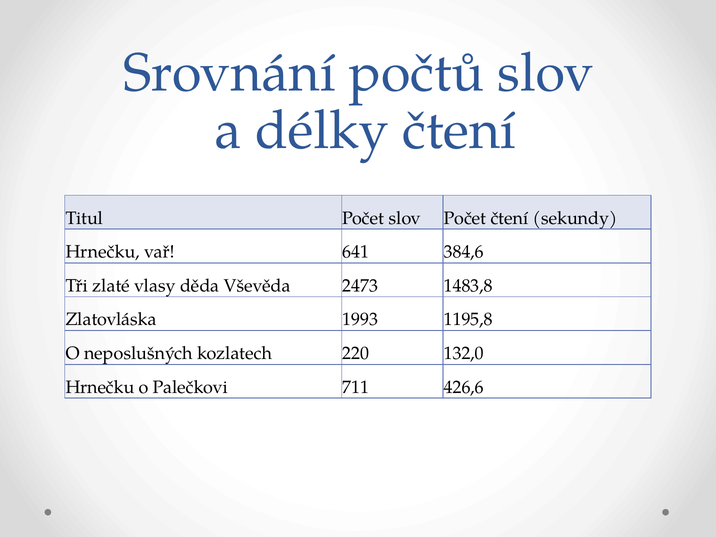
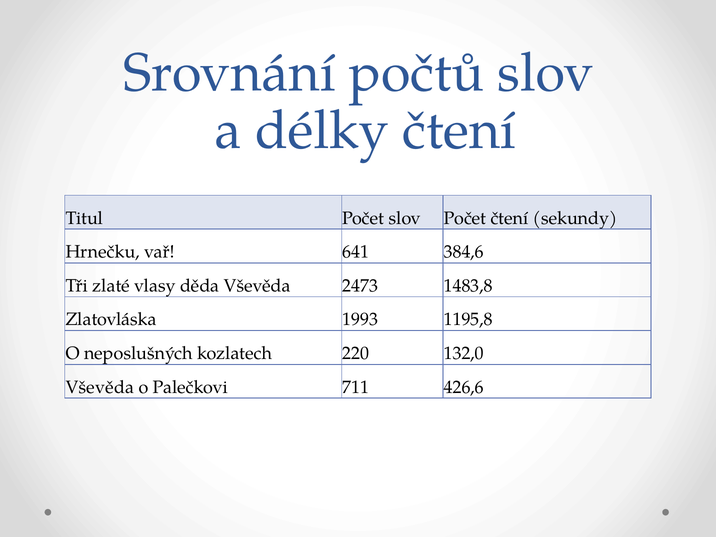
Hrnečku: Hrnečku -> Vševěda (100, 387)
